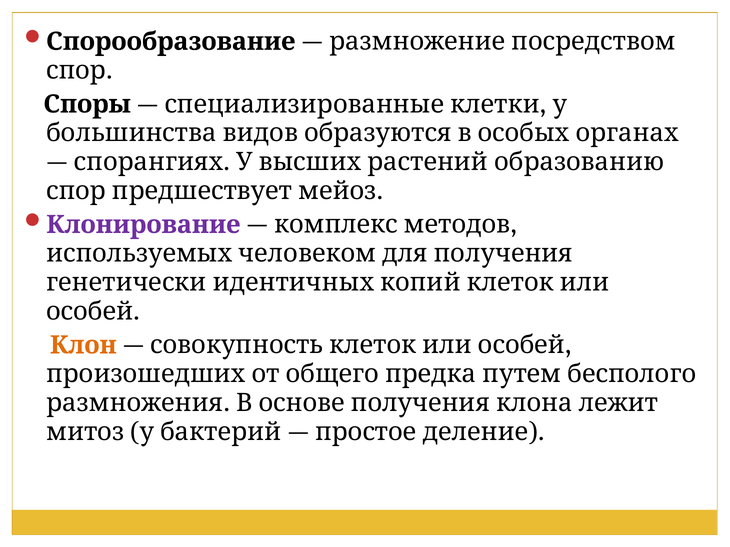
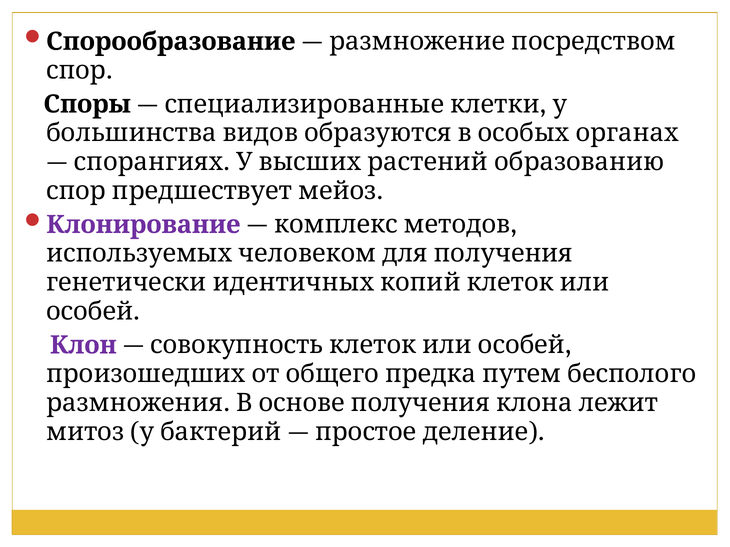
Клон colour: orange -> purple (83, 345)
